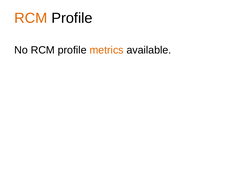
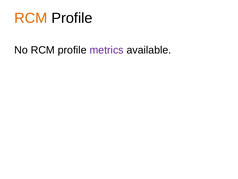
metrics colour: orange -> purple (107, 50)
